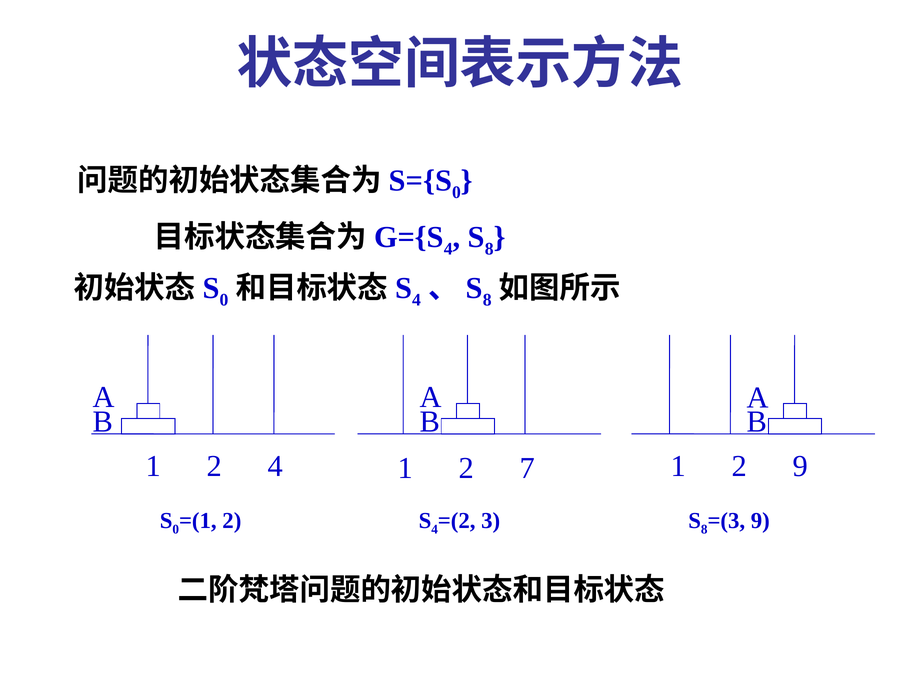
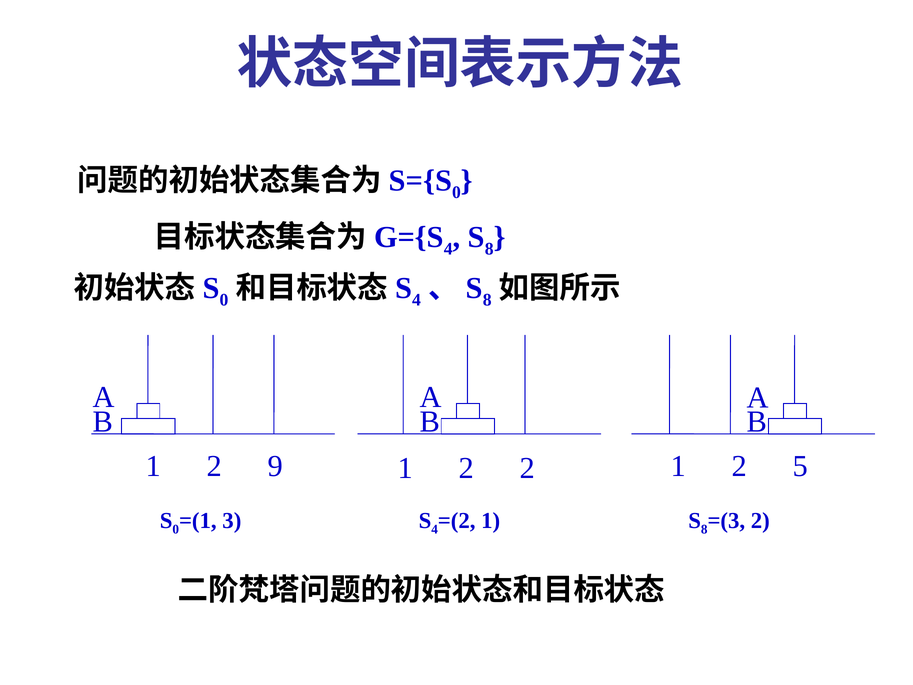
2 4: 4 -> 9 (275, 466)
2 7: 7 -> 2 (527, 468)
2 9: 9 -> 5 (800, 466)
2: 2 -> 3 (232, 520)
3: 3 -> 1 (491, 520)
9: 9 -> 2 (760, 520)
